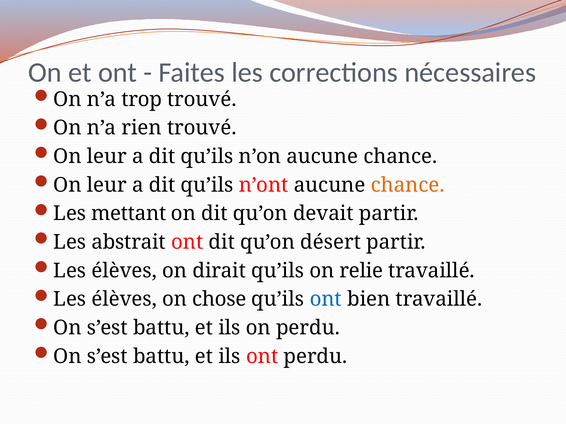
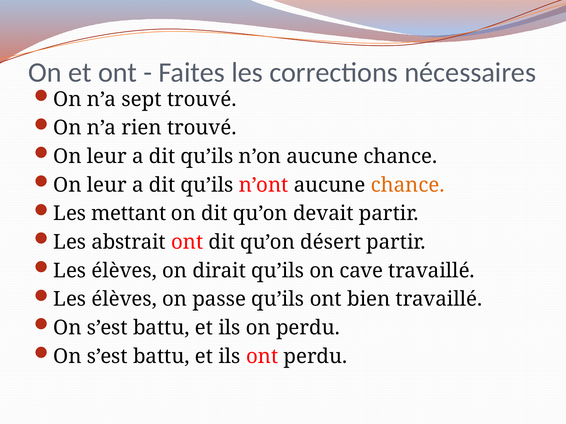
trop: trop -> sept (142, 99)
relie: relie -> cave (361, 271)
chose: chose -> passe (219, 300)
ont colour: blue -> black (326, 300)
